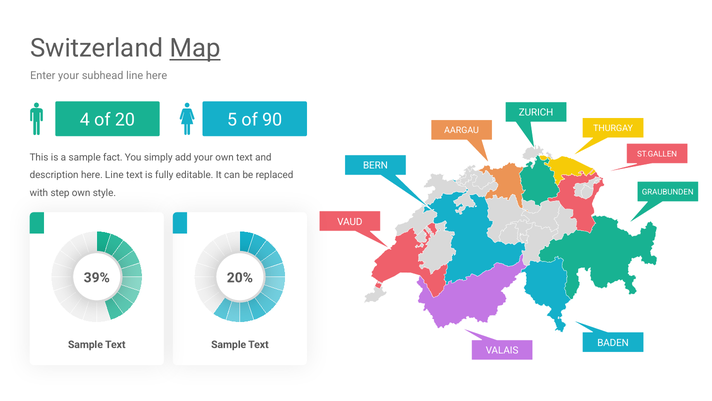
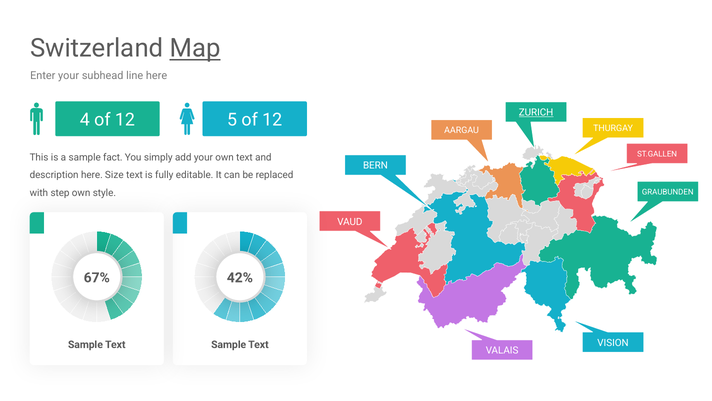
ZURICH underline: none -> present (536, 113)
4 of 20: 20 -> 12 (125, 120)
5 of 90: 90 -> 12 (272, 120)
here Line: Line -> Size (114, 175)
39%: 39% -> 67% (97, 277)
20%: 20% -> 42% (240, 277)
BADEN: BADEN -> VISION (613, 342)
